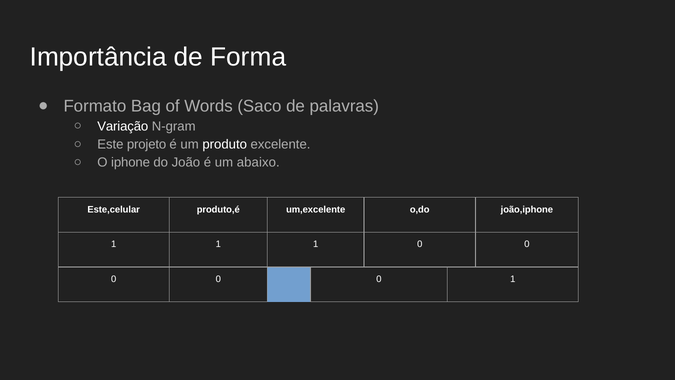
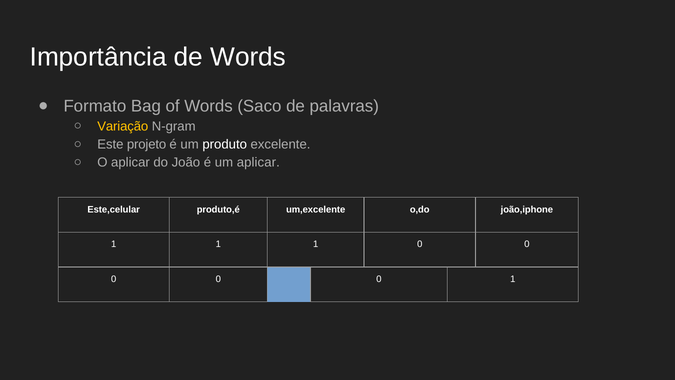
de Forma: Forma -> Words (248, 57)
Variação colour: white -> yellow (123, 126)
O iphone: iphone -> aplicar (130, 162)
um abaixo: abaixo -> aplicar (258, 162)
